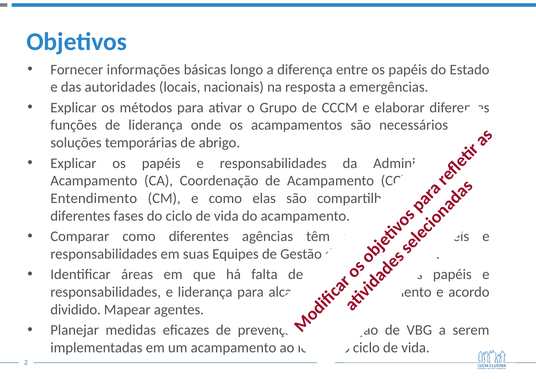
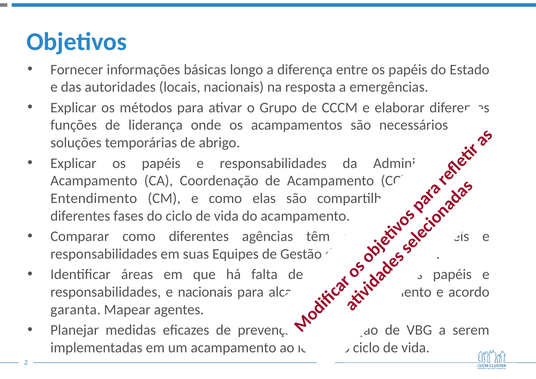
e liderança: liderança -> nacionais (205, 292)
dividido: dividido -> garanta (75, 310)
